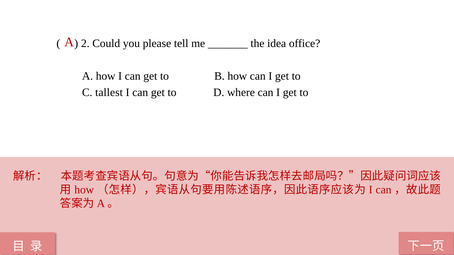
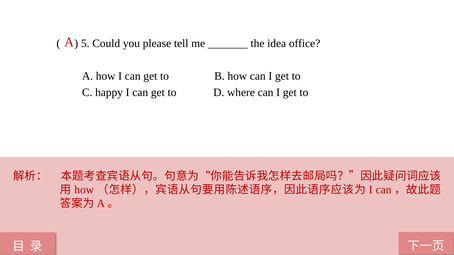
2: 2 -> 5 (85, 44)
tallest: tallest -> happy (109, 93)
